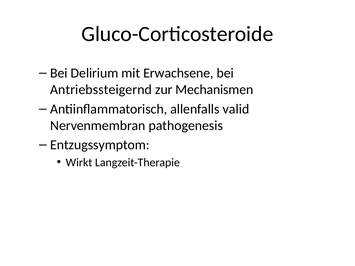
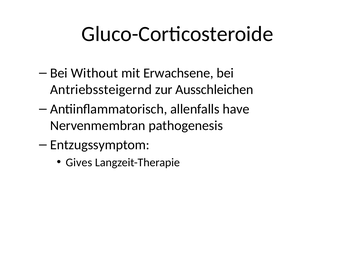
Delirium: Delirium -> Without (94, 73)
Mechanismen: Mechanismen -> Ausschleichen (214, 90)
valid: valid -> have (236, 109)
Wirkt: Wirkt -> Gives (79, 163)
